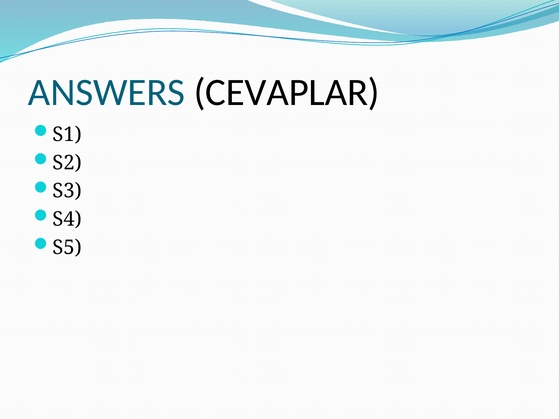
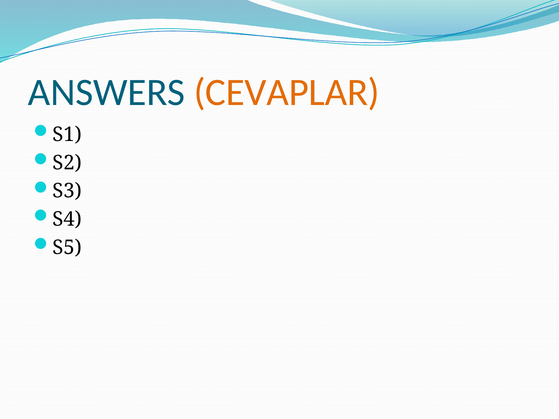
CEVAPLAR colour: black -> orange (287, 92)
